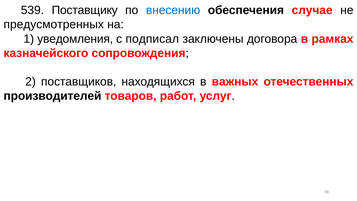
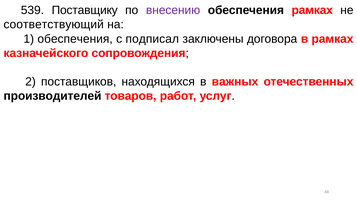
внесению colour: blue -> purple (173, 10)
обеспечения случае: случае -> рамках (312, 10)
предусмотренных: предусмотренных -> соответствующий (54, 25)
1 уведомления: уведомления -> обеспечения (75, 39)
